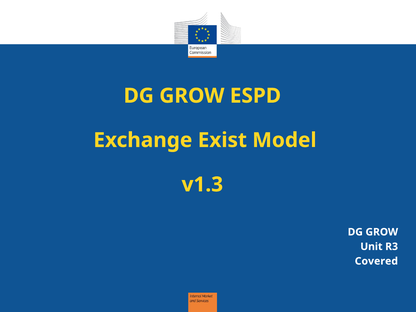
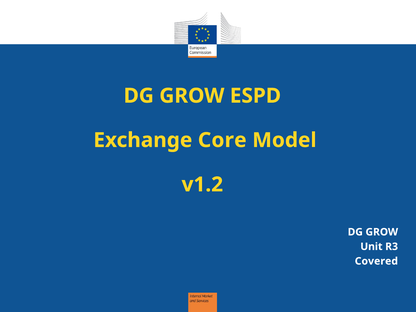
Exist: Exist -> Core (222, 140)
v1.3: v1.3 -> v1.2 (202, 185)
